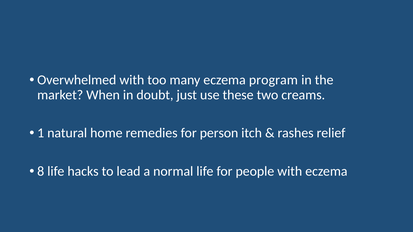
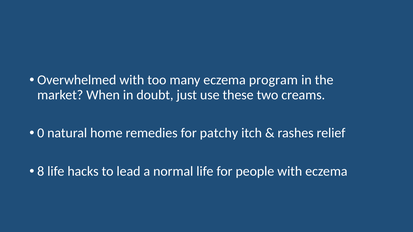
1: 1 -> 0 (41, 133)
person: person -> patchy (219, 133)
